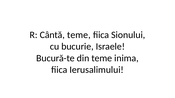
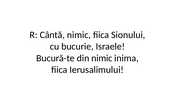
Cântă teme: teme -> nimic (79, 35)
din teme: teme -> nimic (102, 58)
